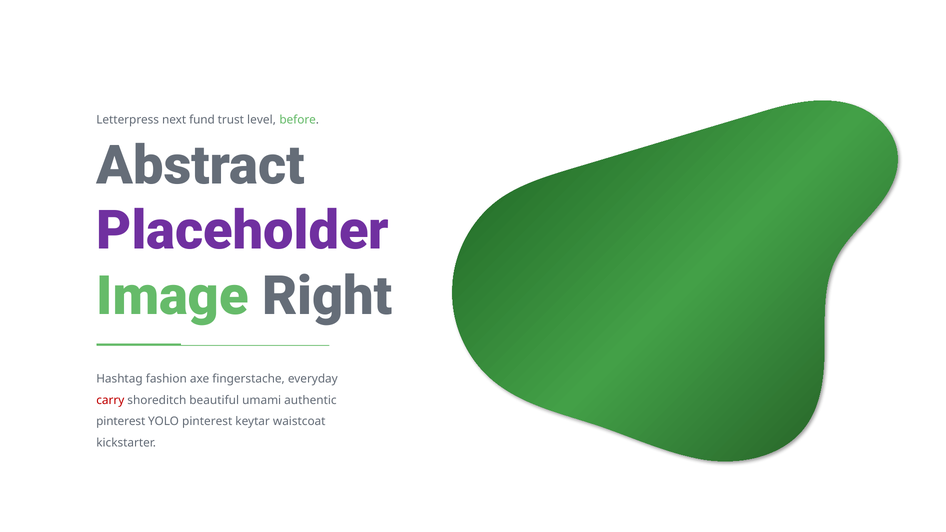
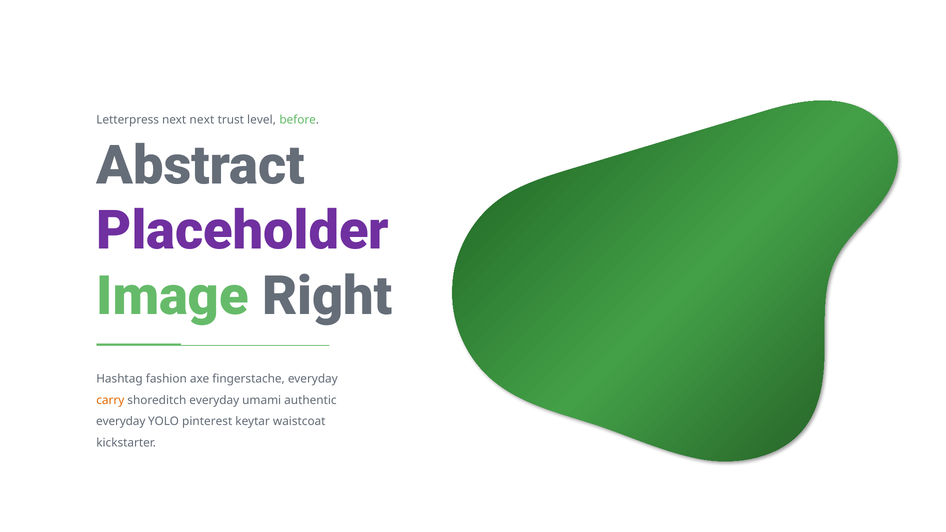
next fund: fund -> next (202, 120)
carry colour: red -> orange (110, 400)
shoreditch beautiful: beautiful -> everyday (214, 400)
pinterest: pinterest -> everyday (121, 422)
